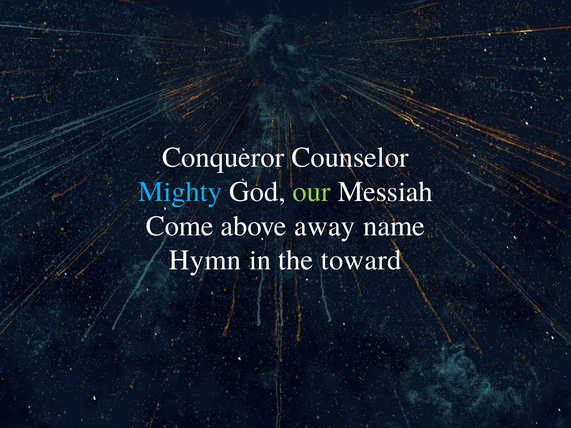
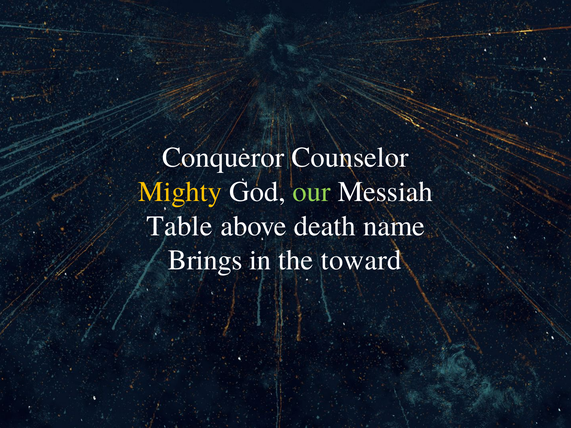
Mighty colour: light blue -> yellow (180, 192)
Come: Come -> Table (179, 226)
away: away -> death (325, 226)
Hymn: Hymn -> Brings (205, 260)
